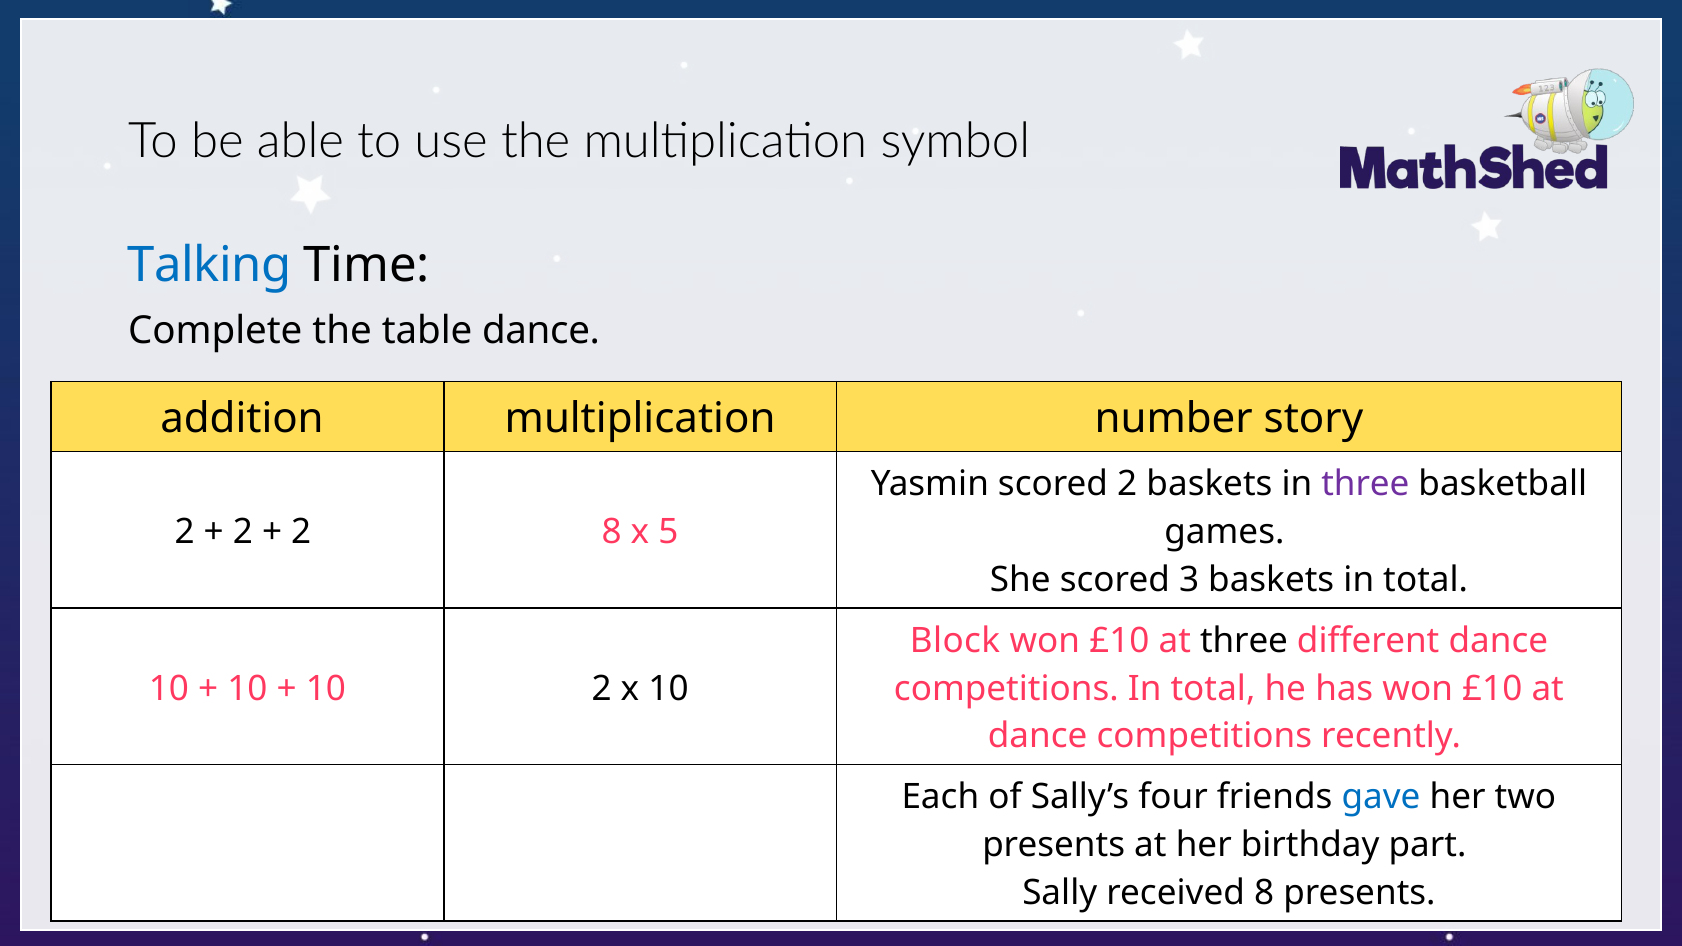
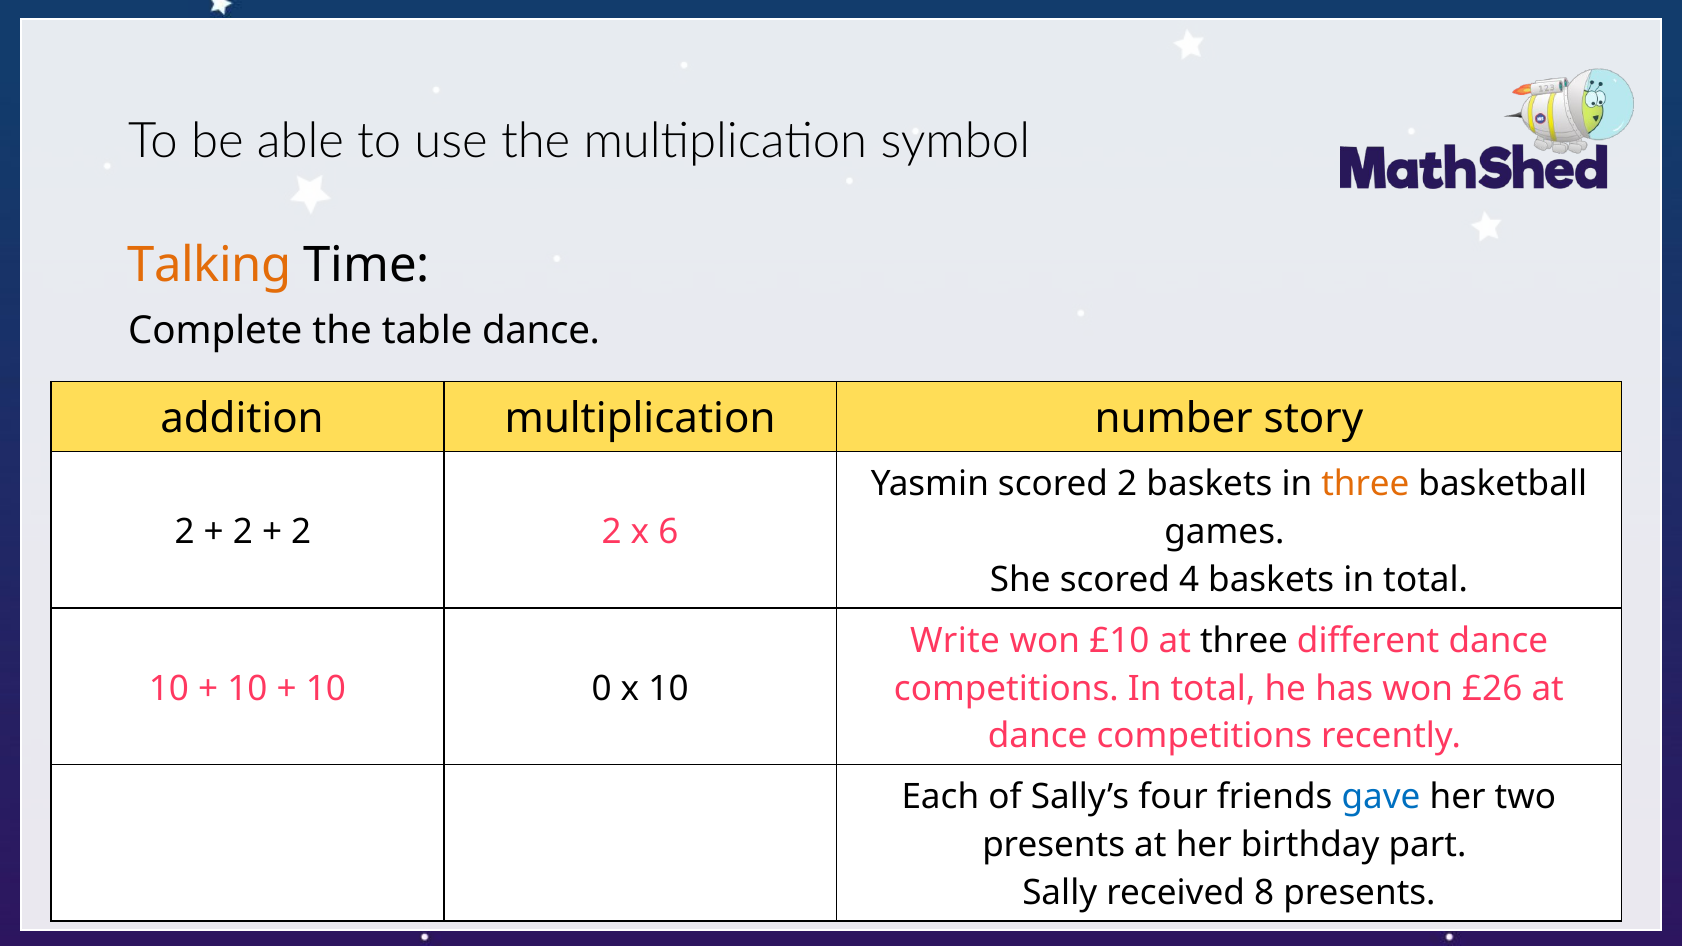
Talking colour: blue -> orange (210, 266)
three colour: purple -> orange (1365, 484)
2 8: 8 -> 2 (612, 532)
5: 5 -> 6 (668, 532)
3: 3 -> 4 (1189, 580)
Block: Block -> Write (955, 641)
10 2: 2 -> 0 (602, 689)
has won £10: £10 -> £26 (1492, 689)
